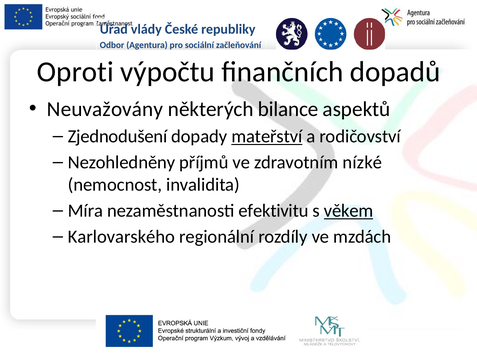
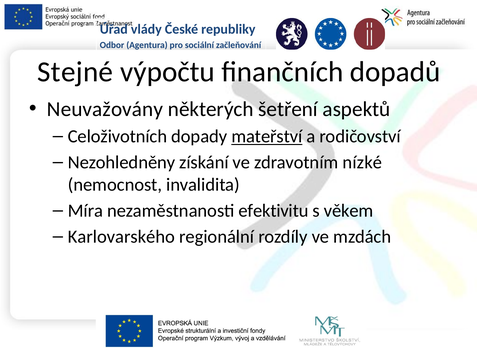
Oproti: Oproti -> Stejné (75, 72)
bilance: bilance -> šetření (288, 109)
Zjednodušení: Zjednodušení -> Celoživotních (117, 136)
příjmů: příjmů -> získání (204, 162)
věkem underline: present -> none (349, 211)
